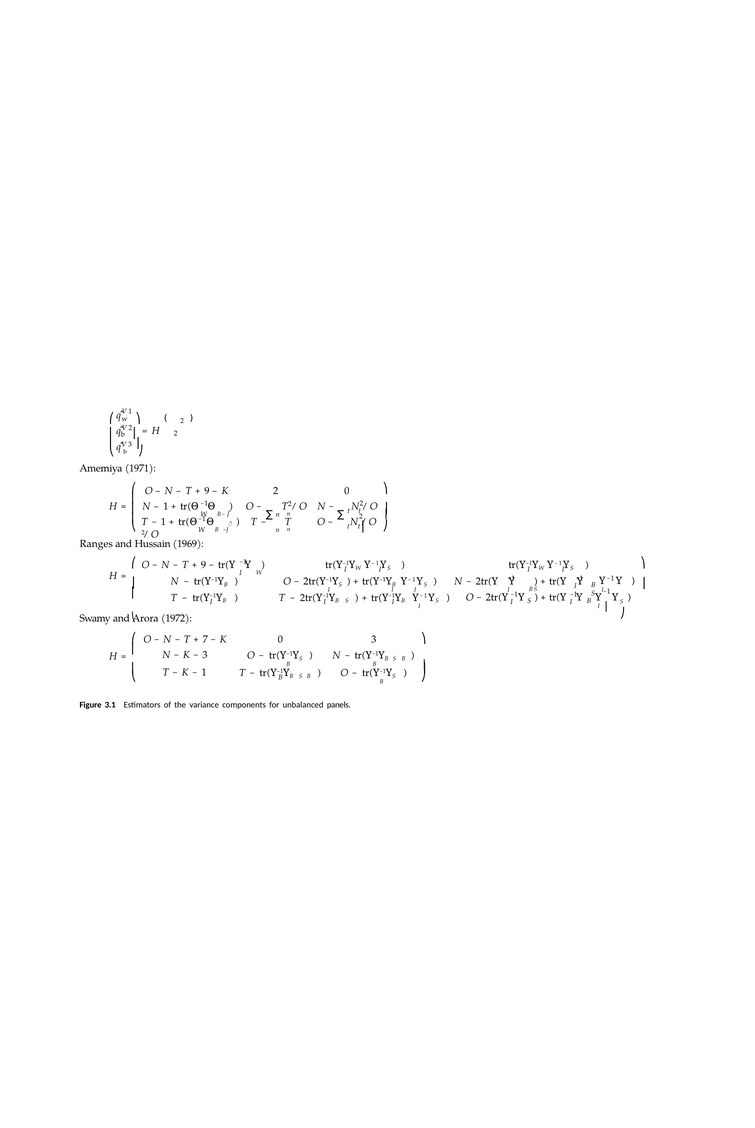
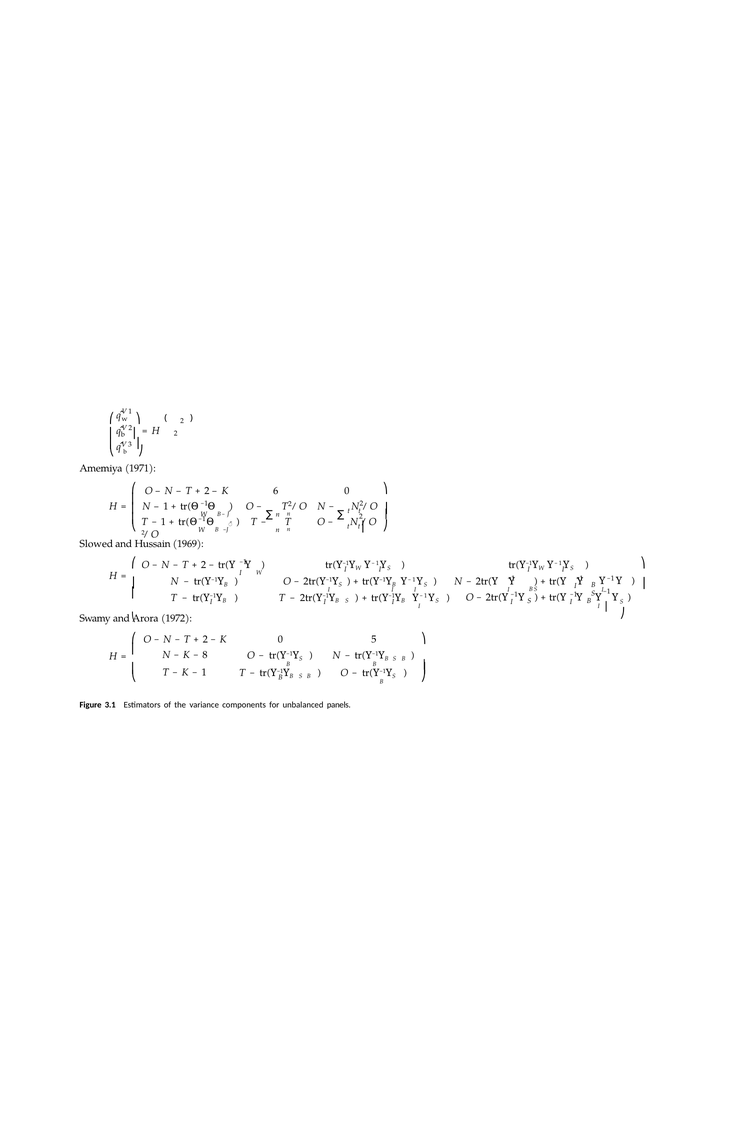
9: 9 -> 2 (207, 491)
K 2: 2 -> 6 (276, 491)
Ranges: Ranges -> Slowed (96, 544)
9: 9 -> 2 (204, 565)
7: 7 -> 2 (205, 639)
0 3: 3 -> 5 (374, 639)
3: 3 -> 8 (205, 655)
